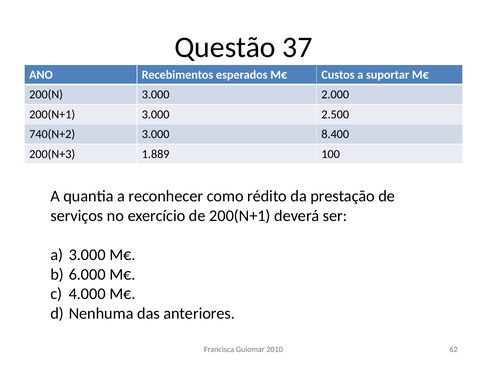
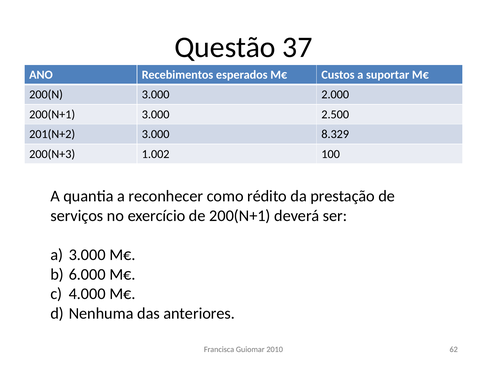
740(N+2: 740(N+2 -> 201(N+2 (52, 134)
8.400: 8.400 -> 8.329 (335, 134)
1.889: 1.889 -> 1.002 (156, 154)
